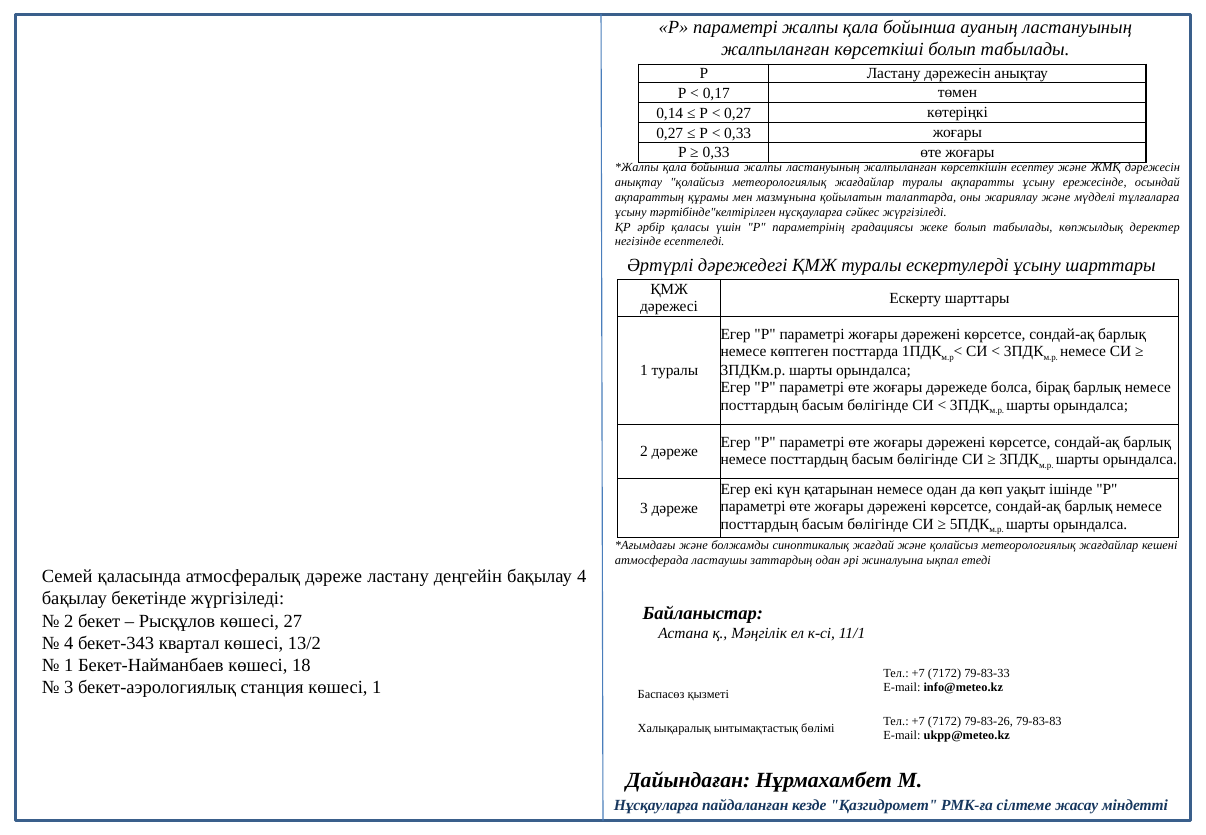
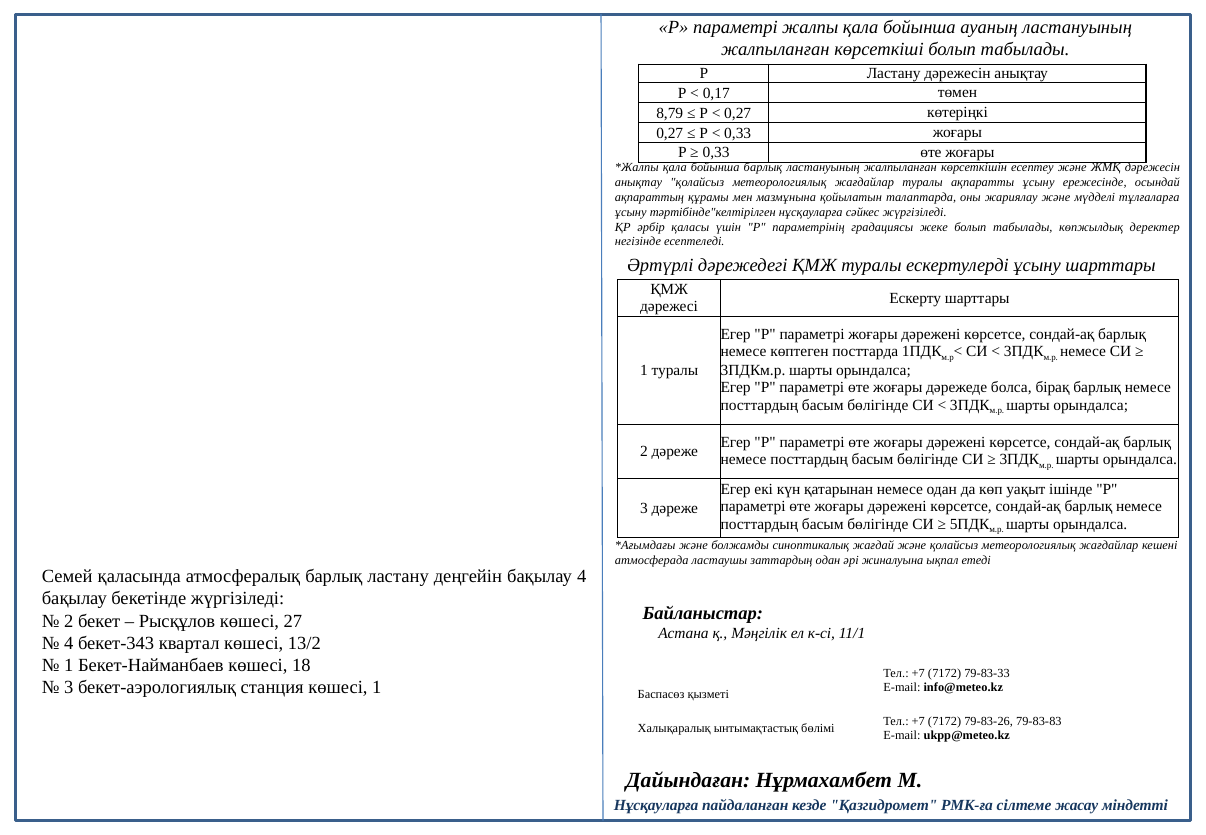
0,14: 0,14 -> 8,79 (670, 113)
бойынша жалпы: жалпы -> барлық (763, 168)
атмосфералық дәреже: дәреже -> барлық (334, 576)
